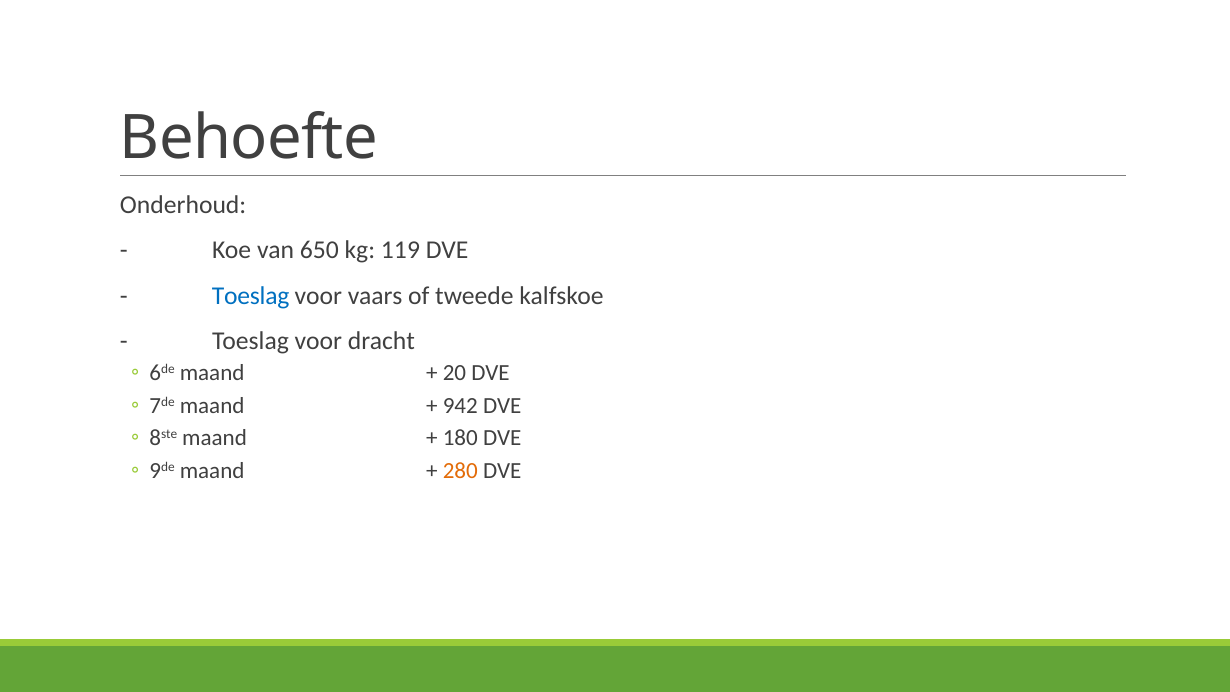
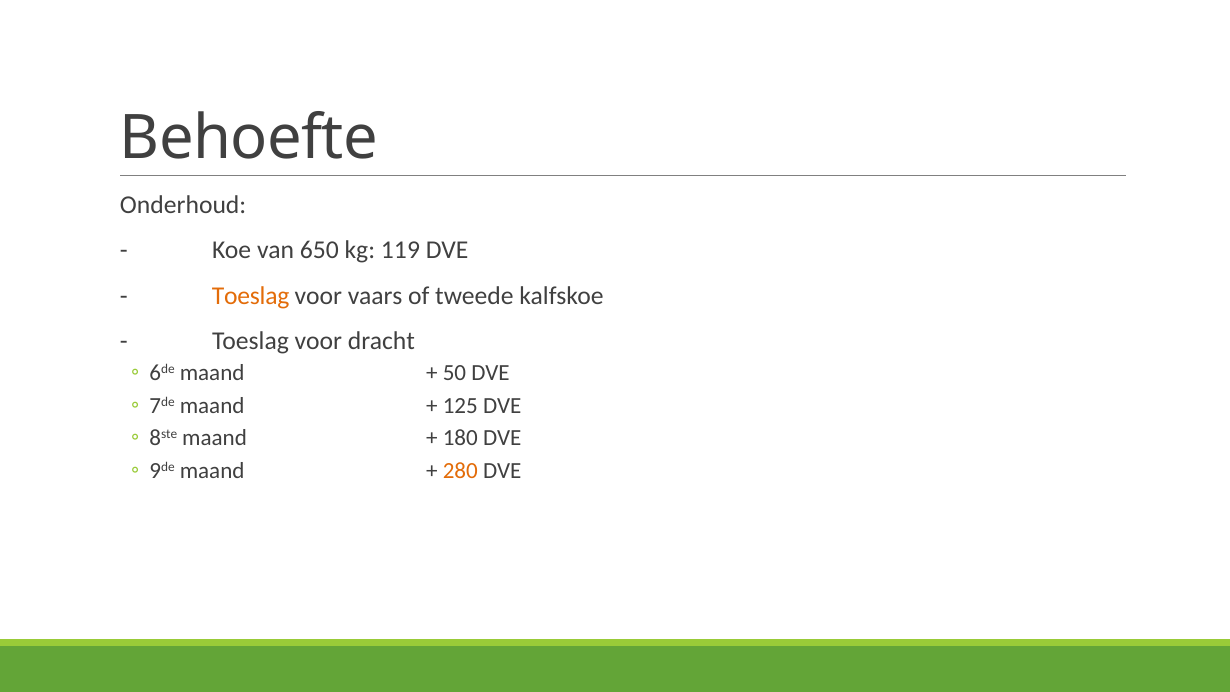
Toeslag colour: blue -> orange (251, 296)
20: 20 -> 50 (454, 373)
942: 942 -> 125 (460, 405)
